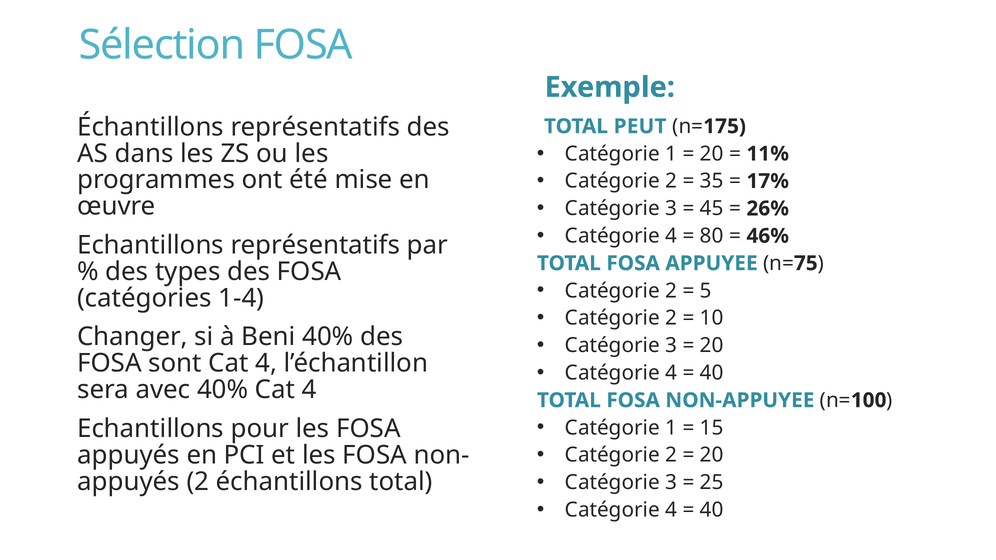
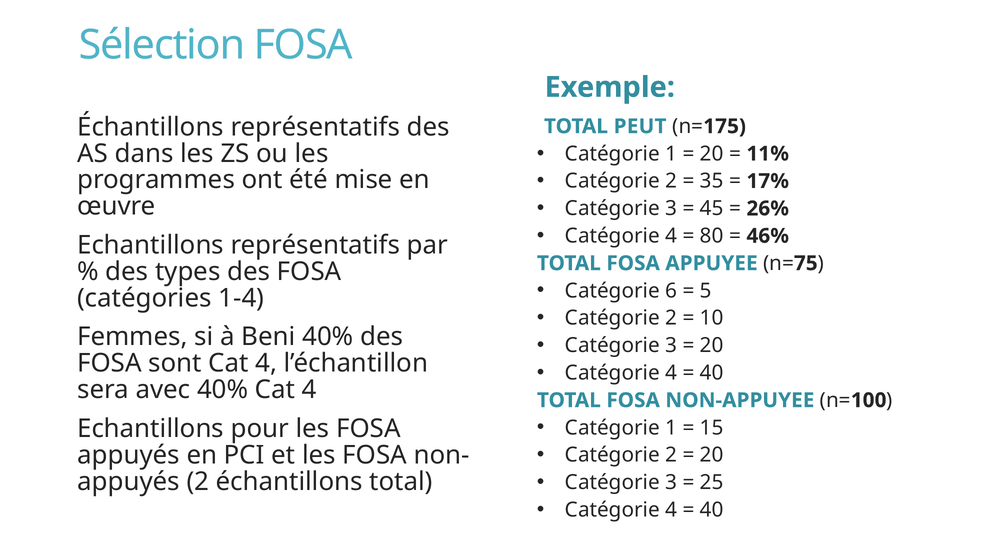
2: 2 -> 6 (671, 291)
Changer: Changer -> Femmes (132, 337)
